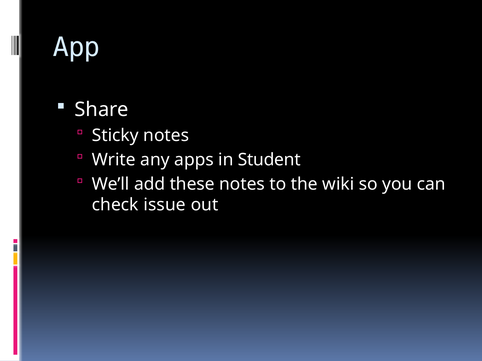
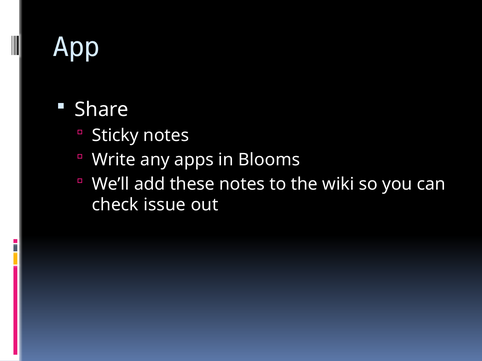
Student: Student -> Blooms (269, 160)
